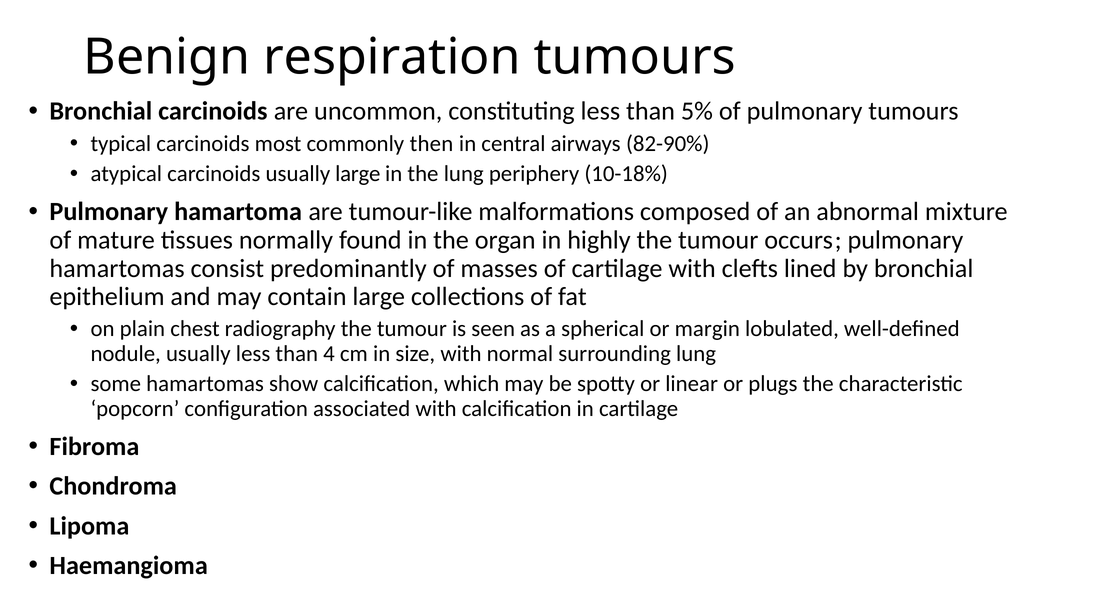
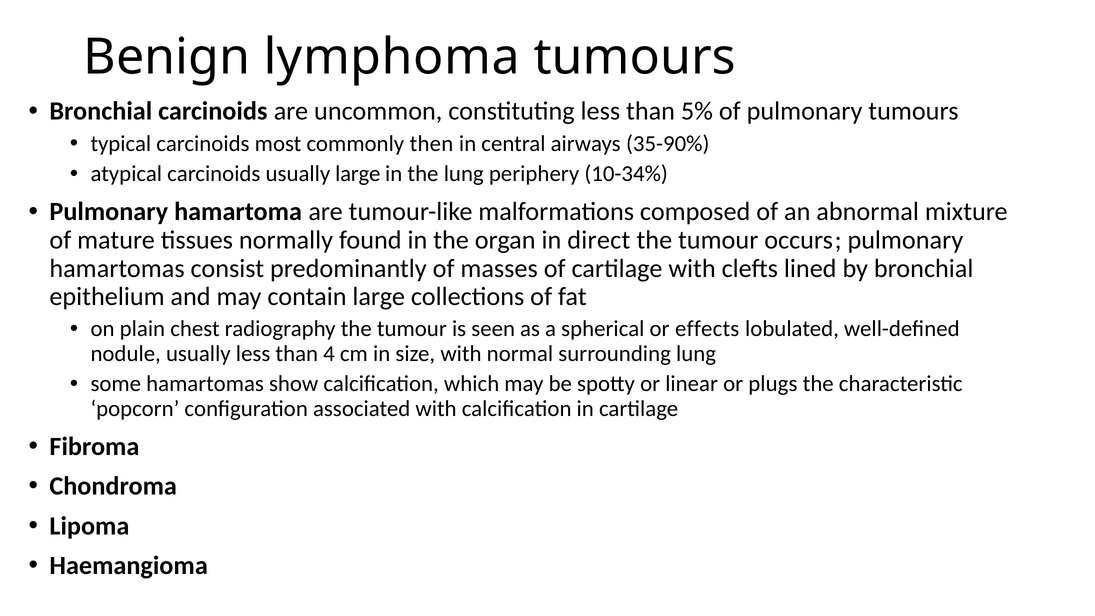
respiration: respiration -> lymphoma (392, 57)
82-90%: 82-90% -> 35-90% (668, 144)
10-18%: 10-18% -> 10-34% (626, 174)
highly: highly -> direct (599, 240)
margin: margin -> effects (707, 329)
